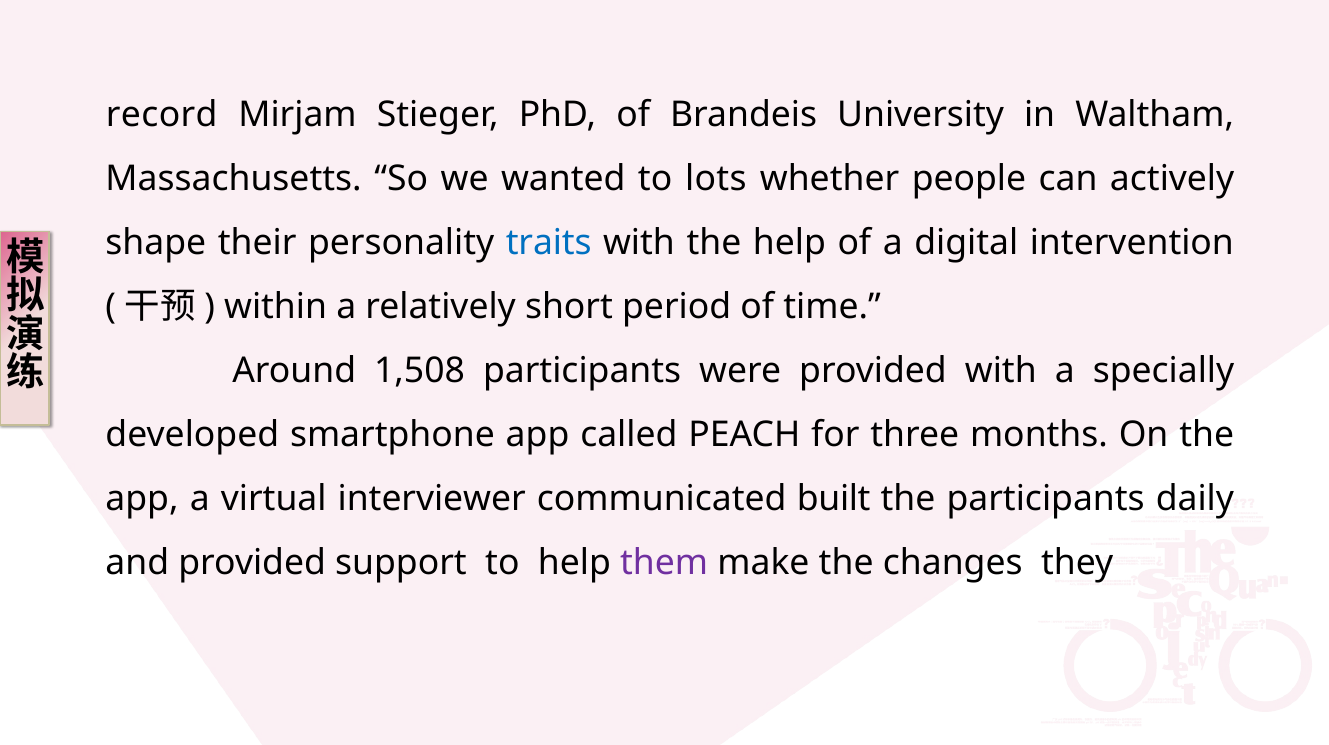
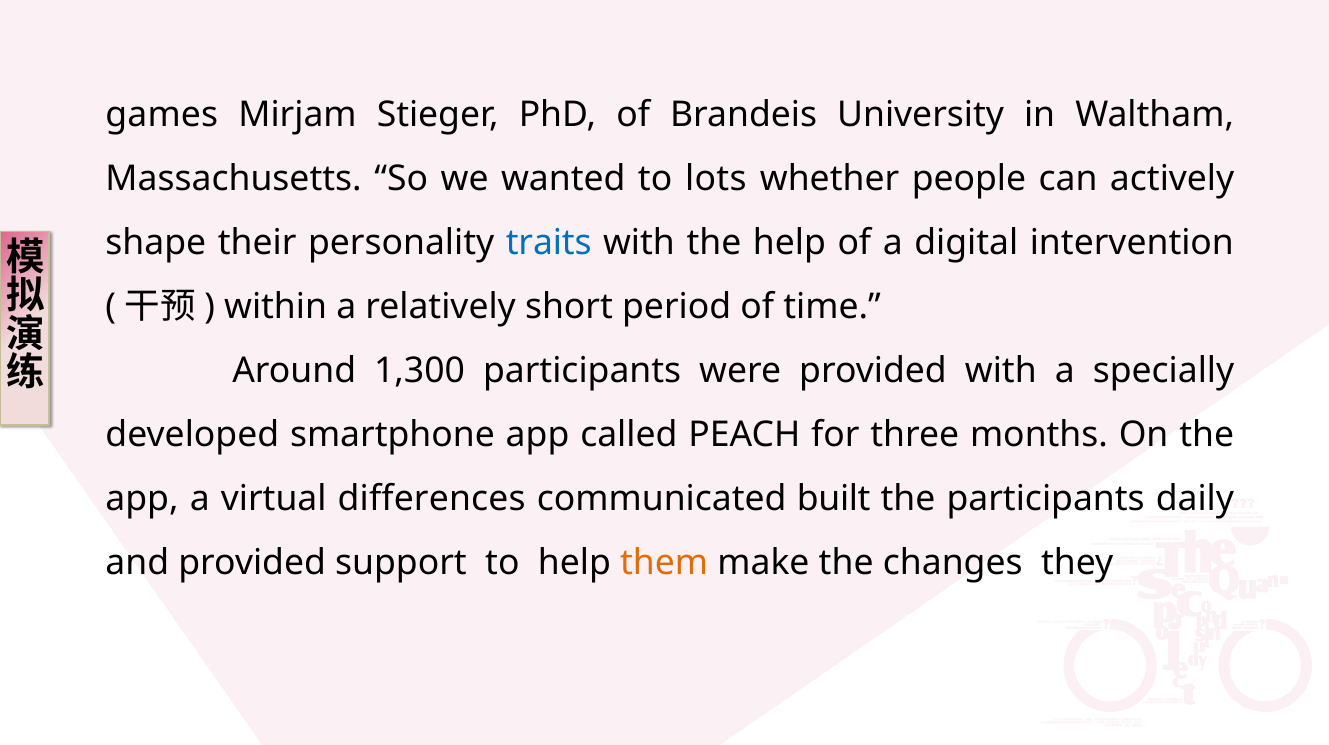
record: record -> games (162, 115)
1,508: 1,508 -> 1,300 (420, 371)
interviewer: interviewer -> differences (432, 499)
them colour: purple -> orange (664, 563)
